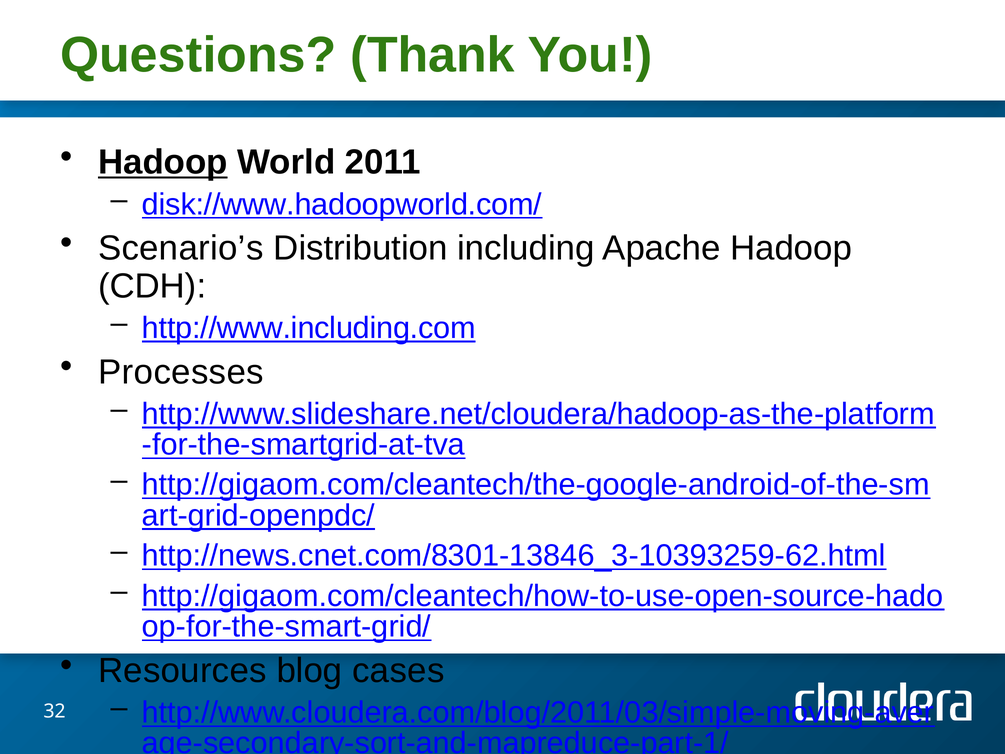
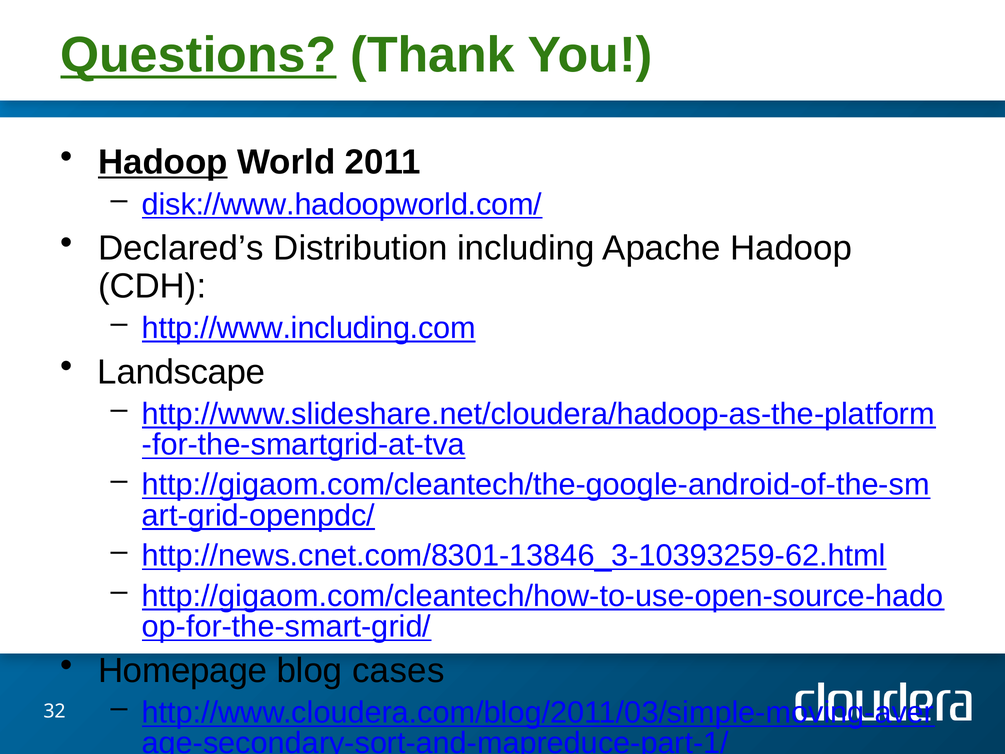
Questions underline: none -> present (198, 55)
Scenario’s: Scenario’s -> Declared’s (181, 248)
Processes: Processes -> Landscape (181, 372)
Resources: Resources -> Homepage (183, 670)
